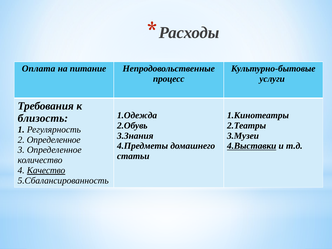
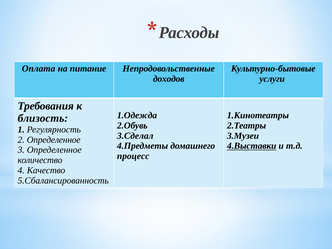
процесс: процесс -> доходов (169, 79)
3.Знания: 3.Знания -> 3.Сделал (135, 136)
статьи: статьи -> процесс (133, 156)
Качество underline: present -> none (46, 170)
